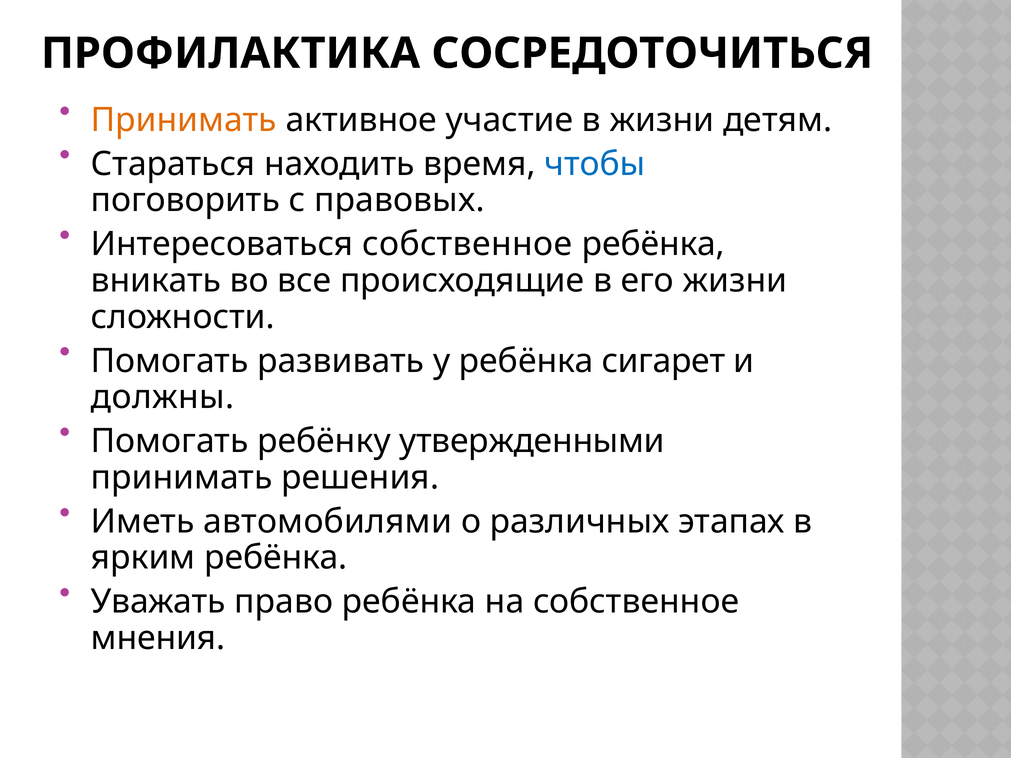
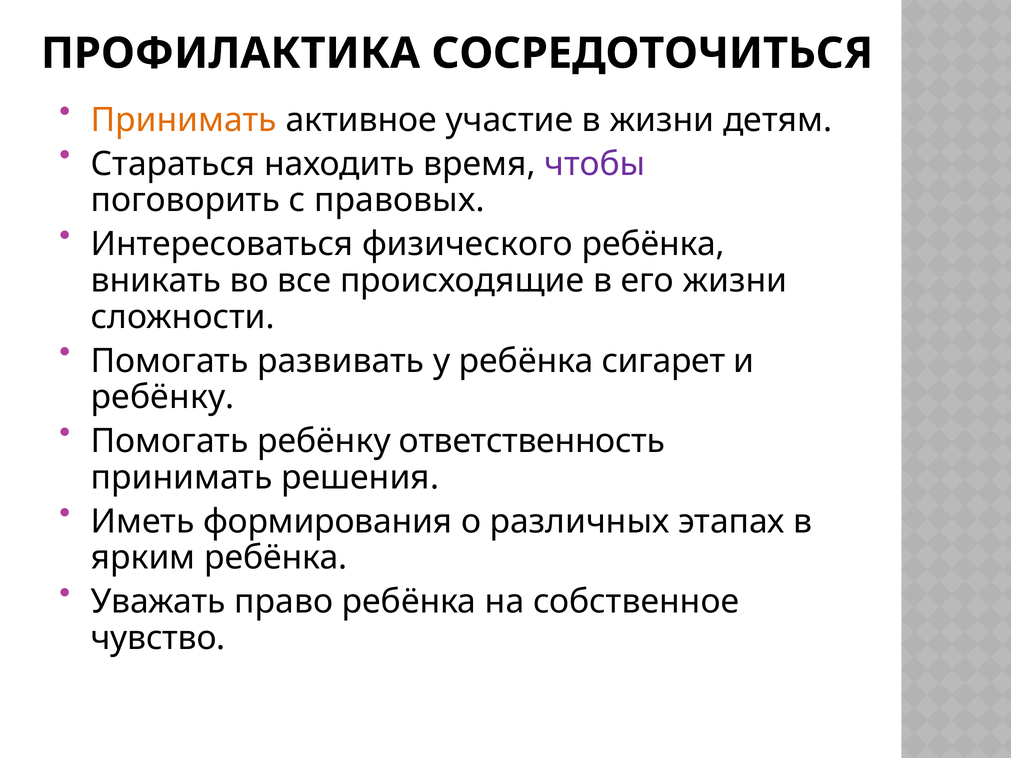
чтобы colour: blue -> purple (595, 164)
Интересоваться собственное: собственное -> физического (467, 244)
должны: должны -> ребёнку (163, 397)
утвержденными: утвержденными -> ответственность (532, 441)
автомобилями: автомобилями -> формирования (328, 522)
мнения: мнения -> чувство (158, 638)
